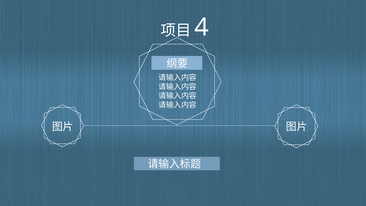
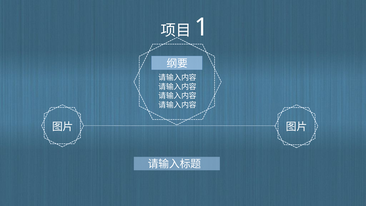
4: 4 -> 1 (202, 27)
